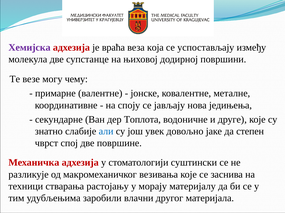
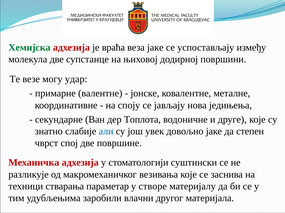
Хемијска colour: purple -> green (29, 48)
веза која: која -> јаке (155, 48)
чему: чему -> удар (76, 79)
растојању: растојању -> параметар (108, 187)
морају: морају -> створе (153, 187)
